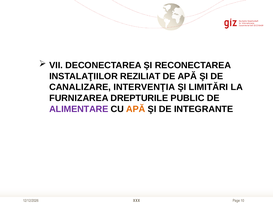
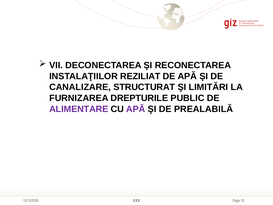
INTERVENŢIA: INTERVENŢIA -> STRUCTURAT (144, 87)
APĂ colour: orange -> purple (136, 109)
INTEGRANTE: INTEGRANTE -> PREALABILĂ (204, 109)
